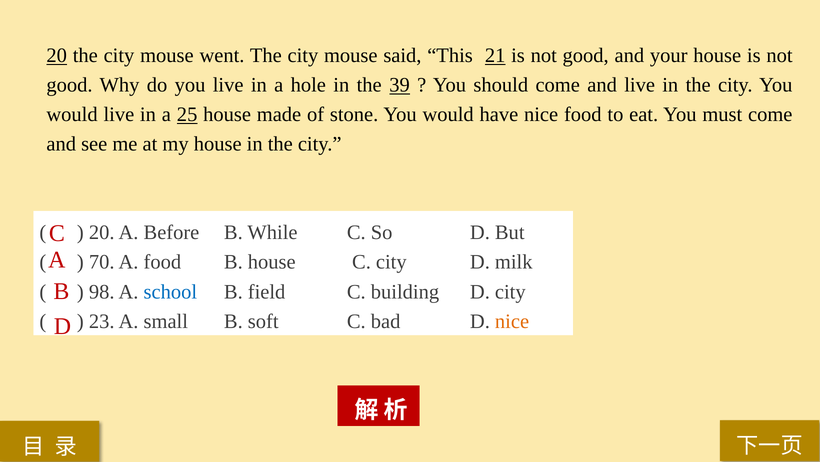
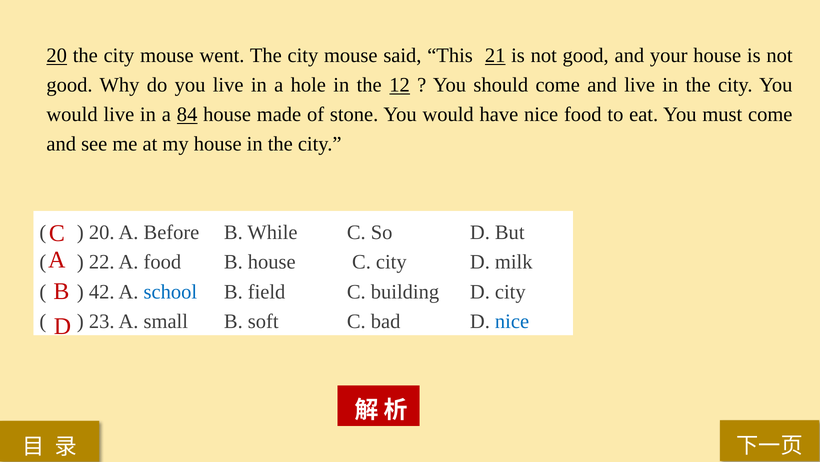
39: 39 -> 12 (400, 85)
25: 25 -> 84 (187, 114)
70: 70 -> 22 (102, 262)
98: 98 -> 42 (102, 291)
nice colour: orange -> blue (512, 321)
